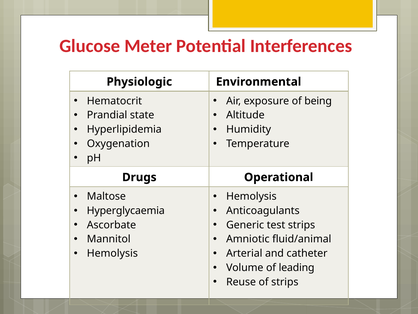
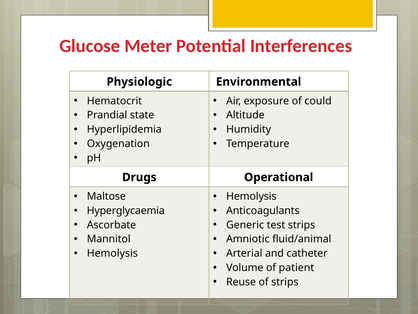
being: being -> could (318, 101)
leading: leading -> patient (296, 267)
